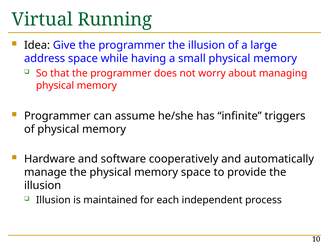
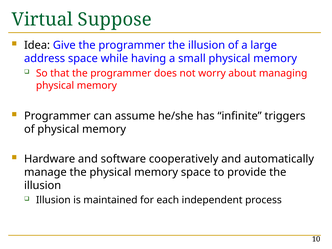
Running: Running -> Suppose (115, 20)
